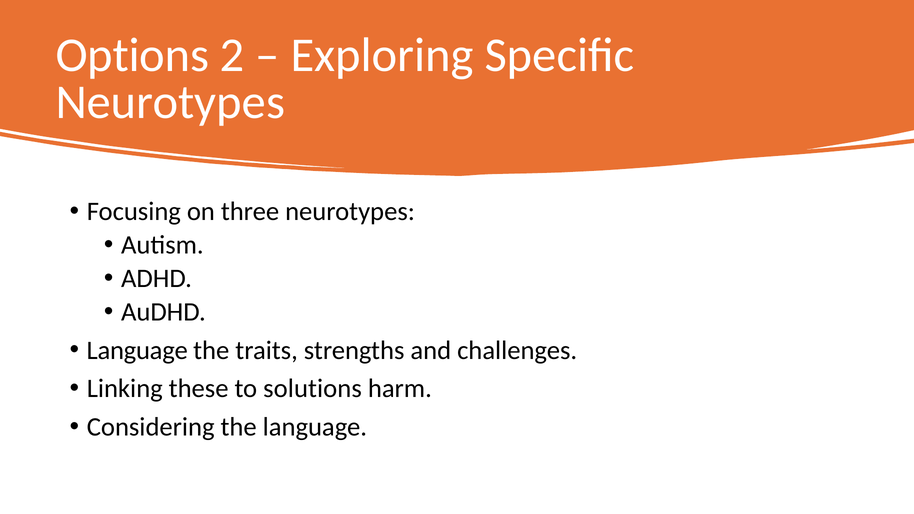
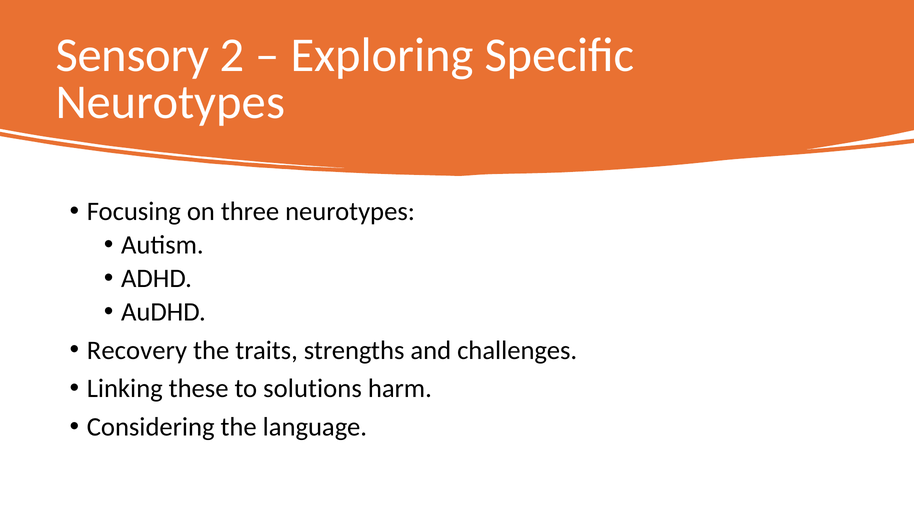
Options: Options -> Sensory (132, 55)
Language: Language -> Recovery (137, 350)
